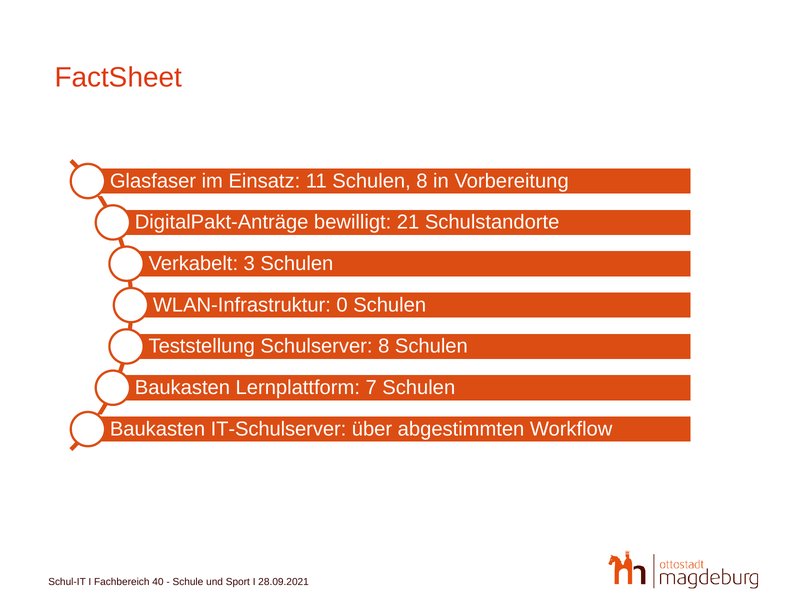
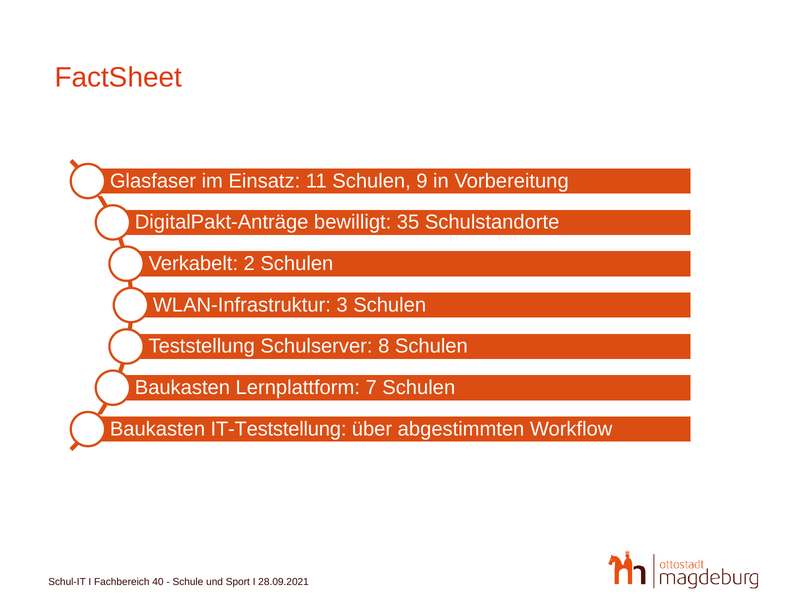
Schulen 8: 8 -> 9 (422, 181)
21: 21 -> 35 (408, 222)
3: 3 -> 2 (249, 264)
0: 0 -> 3 (342, 305)
IT-Schulserver: IT-Schulserver -> IT-Teststellung (279, 429)
